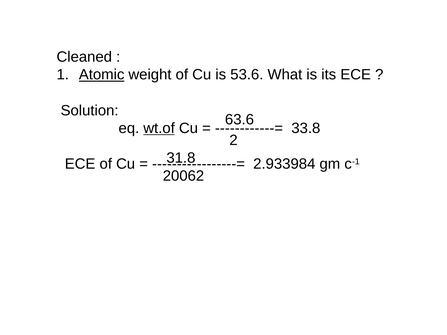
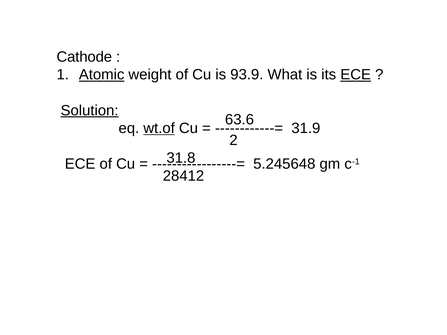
Cleaned: Cleaned -> Cathode (84, 57)
53.6: 53.6 -> 93.9 (247, 75)
ECE underline: none -> present (356, 75)
Solution underline: none -> present (90, 111)
33.8: 33.8 -> 31.9 (306, 128)
2.933984: 2.933984 -> 5.245648 (284, 164)
20062: 20062 -> 28412 (183, 176)
